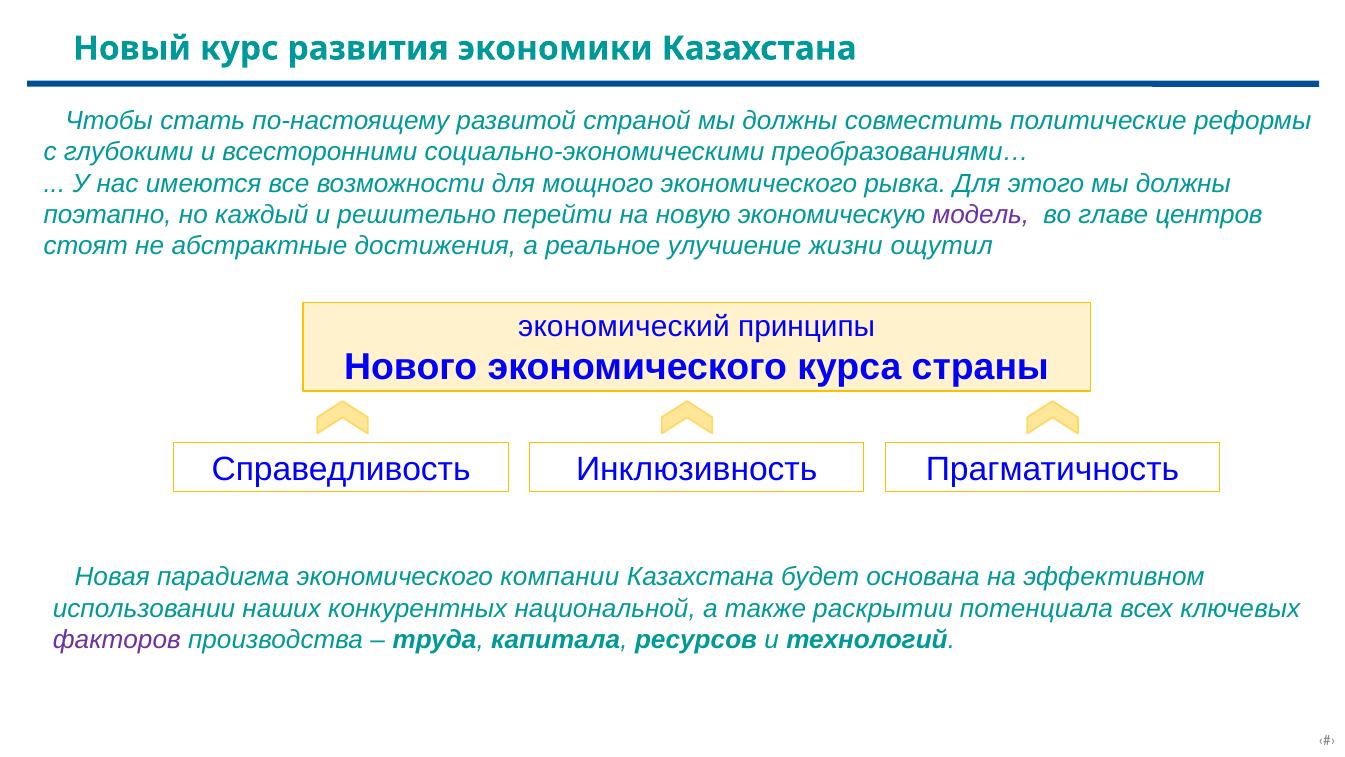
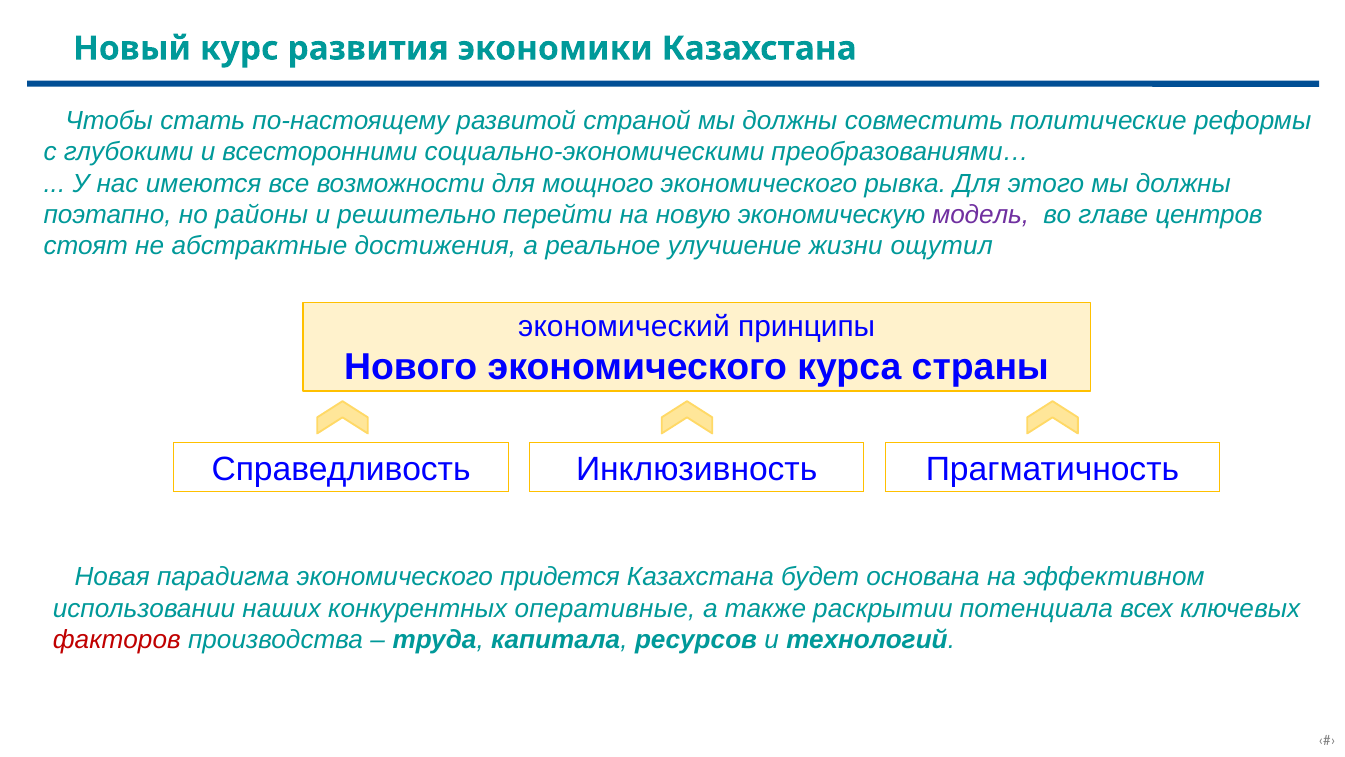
каждый: каждый -> районы (262, 215)
компании: компании -> придется (560, 577)
национальной: национальной -> оперативные (605, 608)
факторов colour: purple -> red (117, 640)
